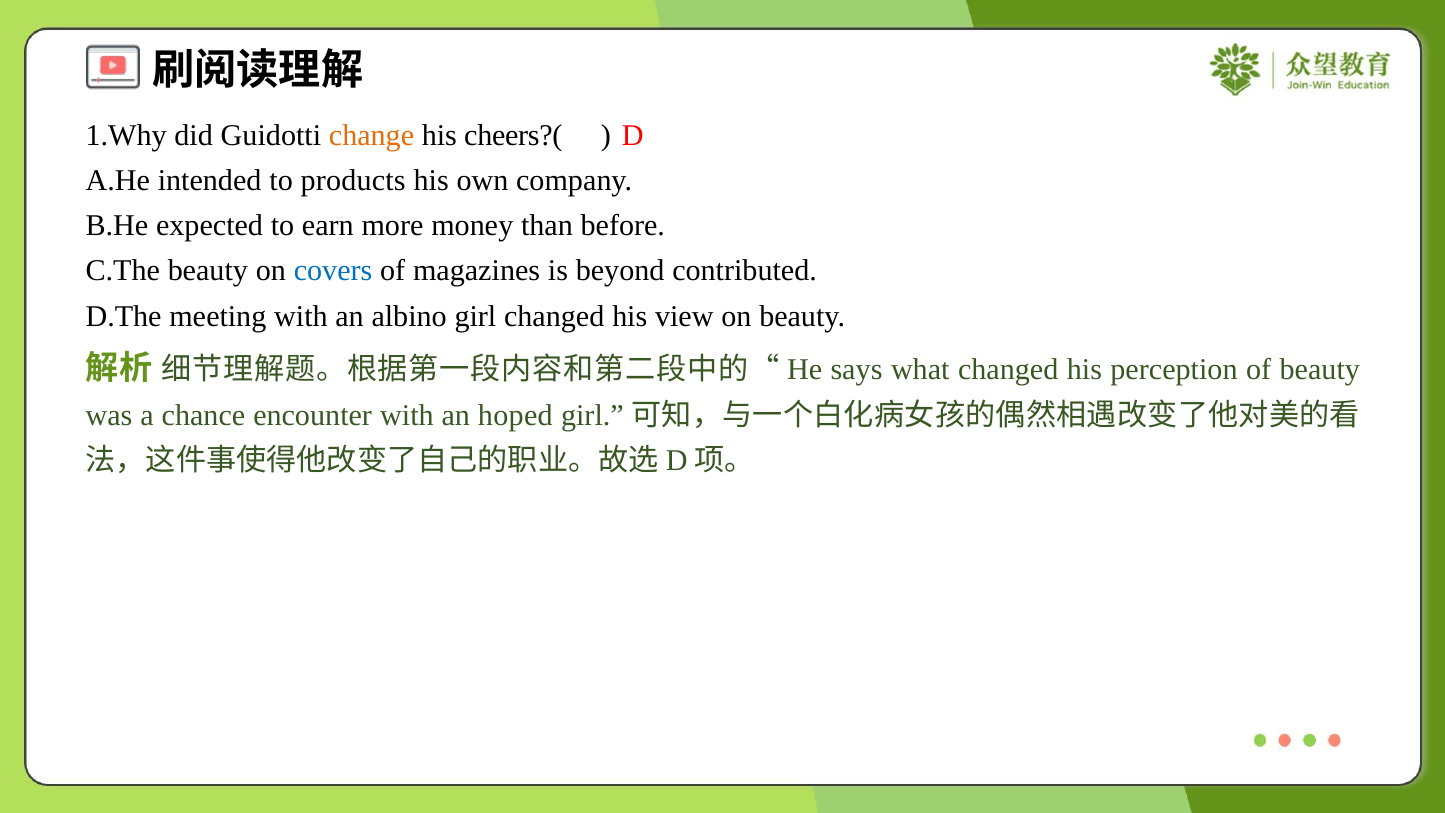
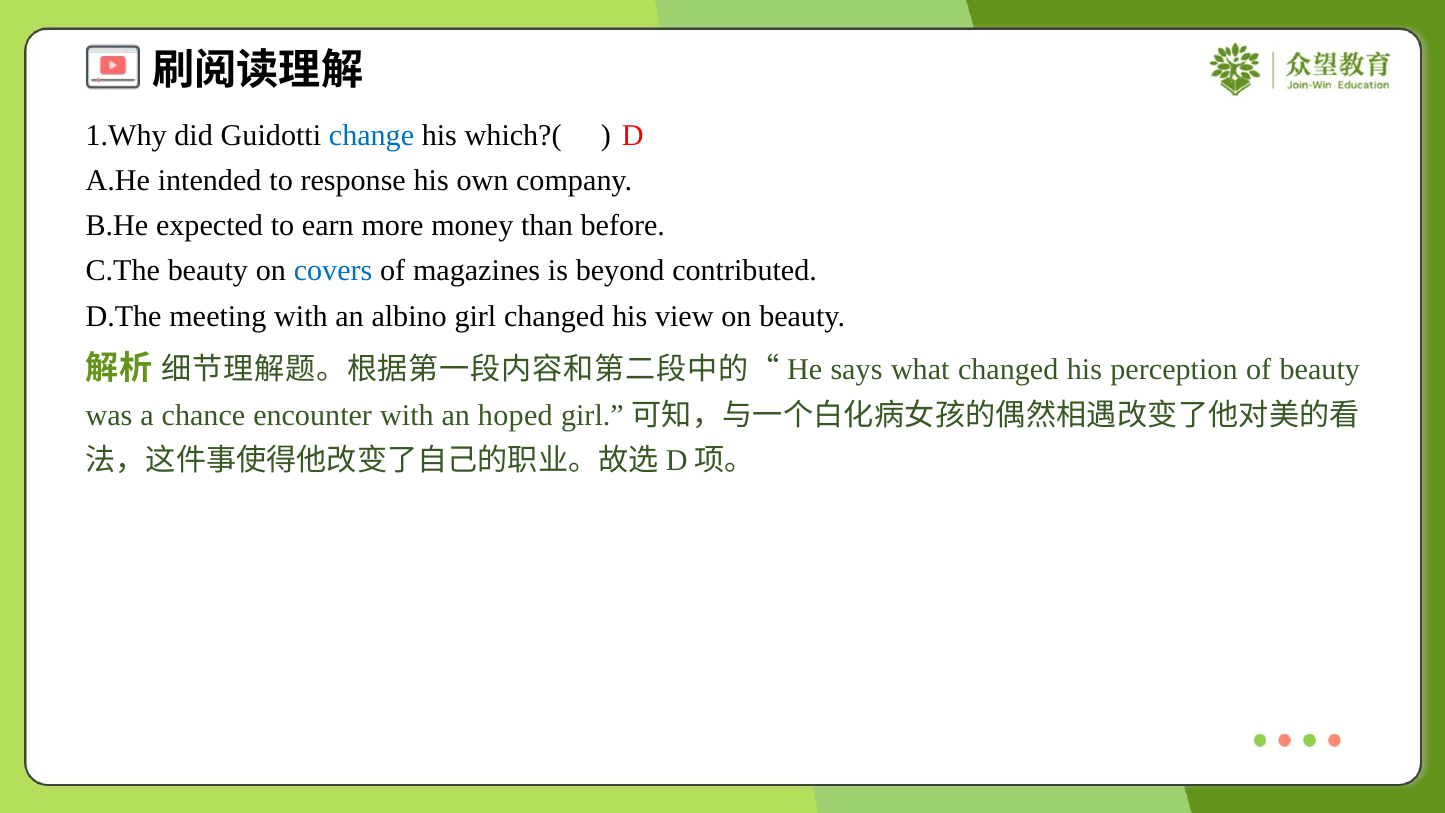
change colour: orange -> blue (372, 135)
cheers?(: cheers?( -> which?( (513, 135)
products: products -> response (353, 181)
